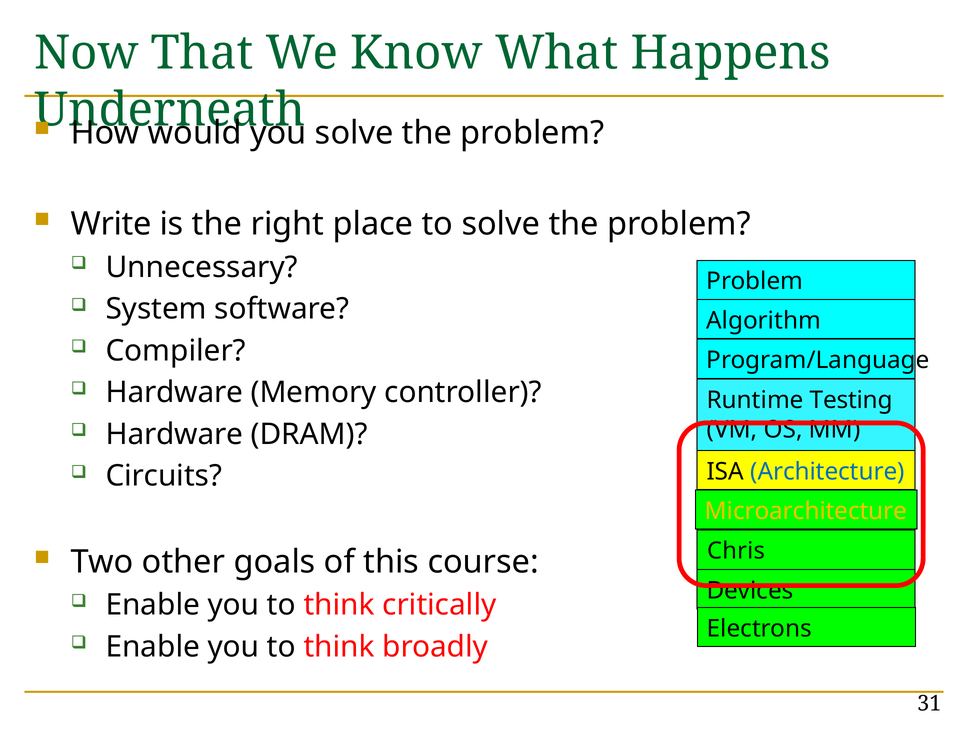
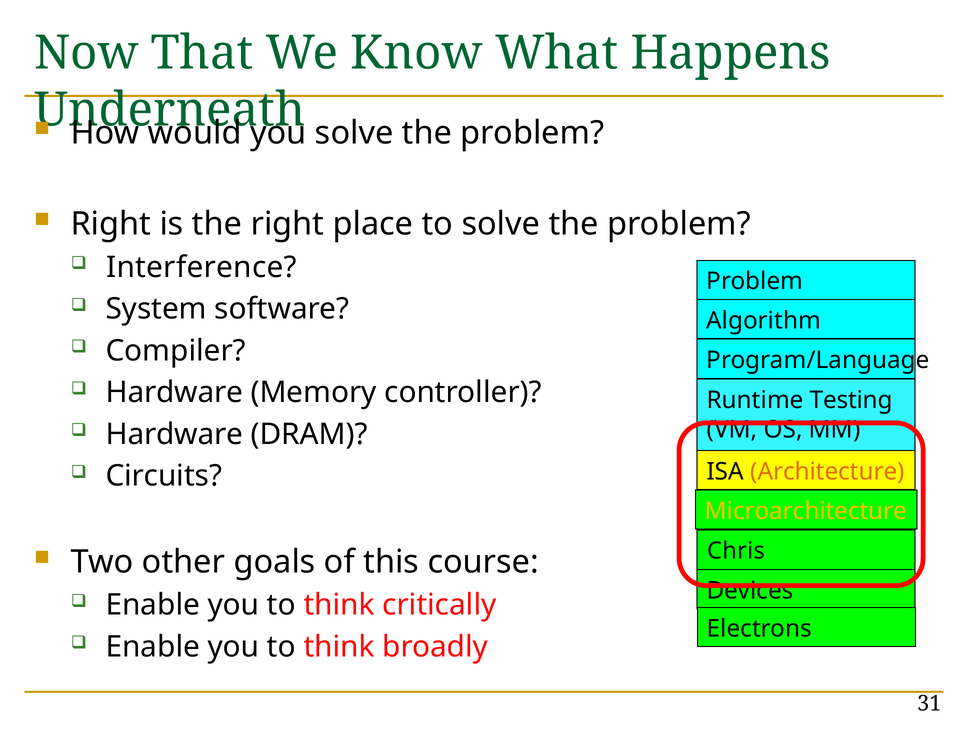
Write: Write -> Right (111, 224)
Unnecessary: Unnecessary -> Interference (202, 267)
Architecture colour: blue -> orange (827, 472)
